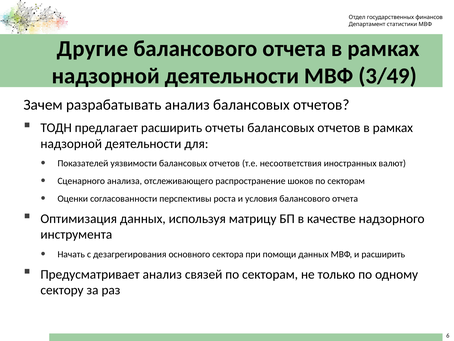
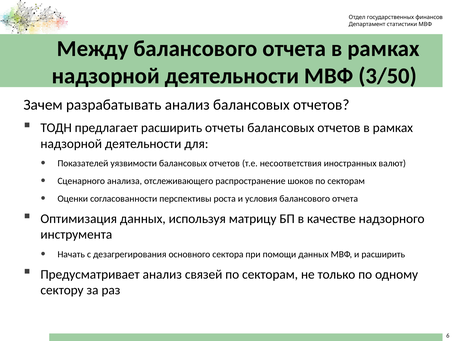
Другие: Другие -> Между (93, 48)
3/49: 3/49 -> 3/50 (388, 76)
